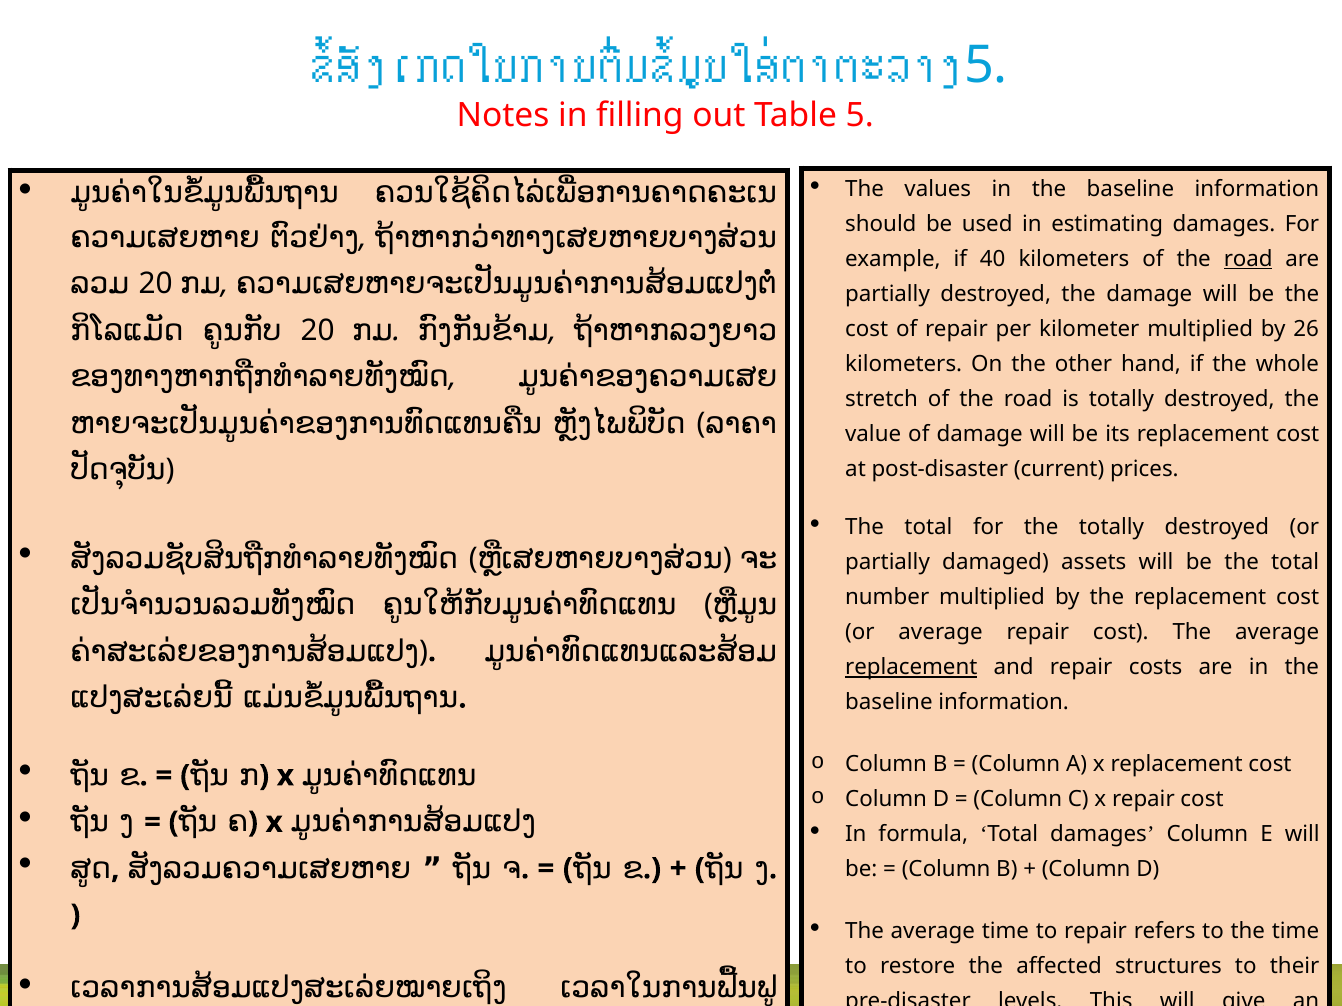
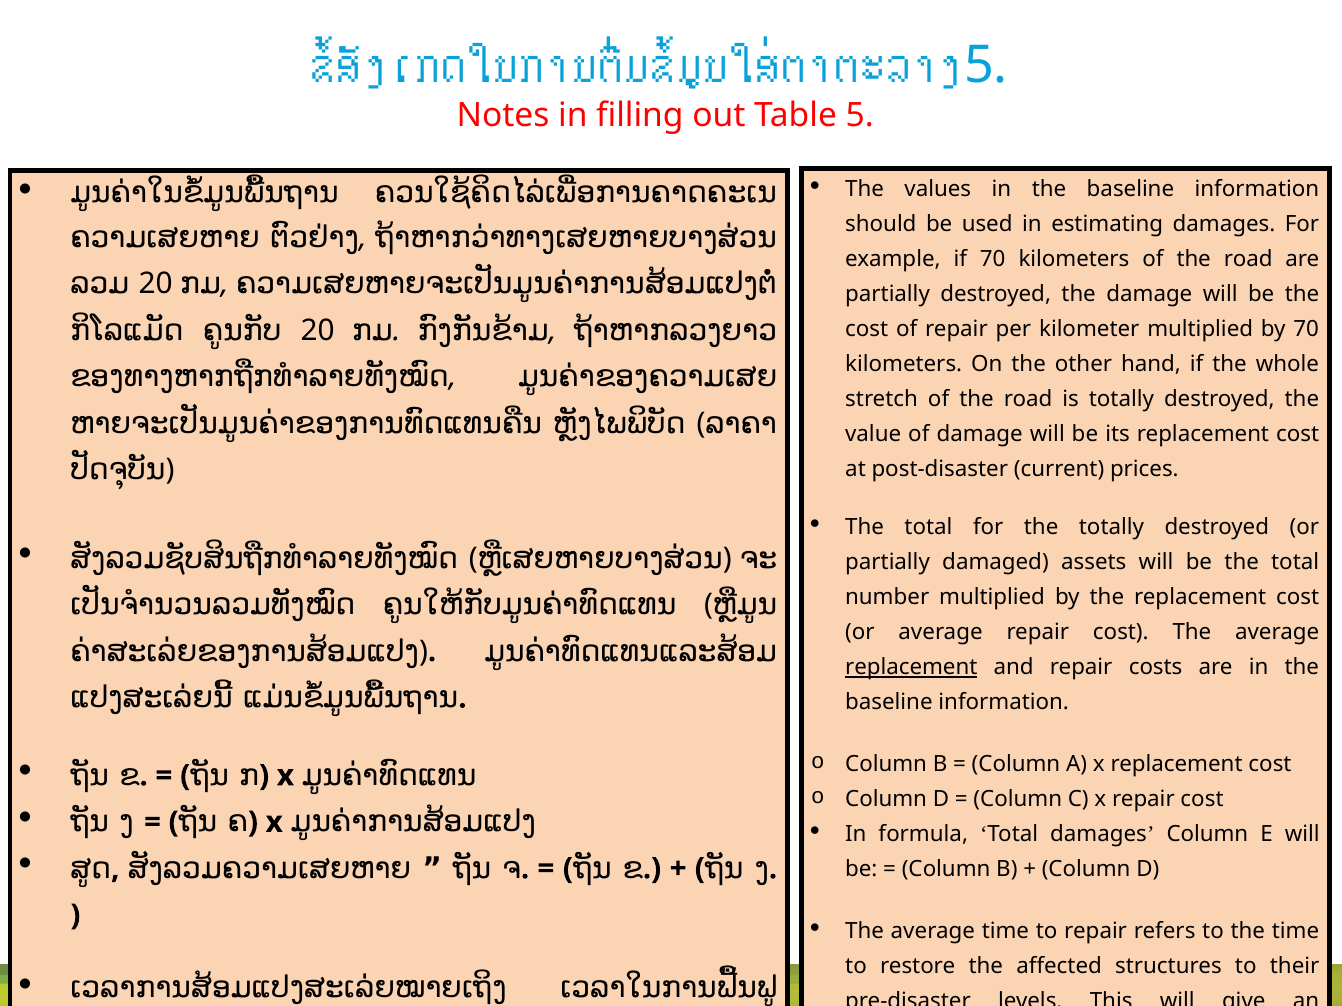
if 40: 40 -> 70 (993, 259)
road underline: present -> none (1248, 259)
by 26: 26 -> 70 (1306, 329)
